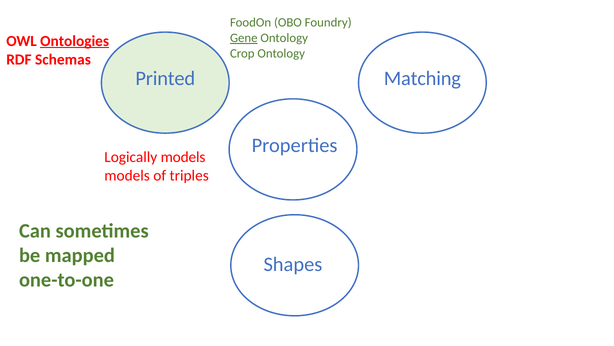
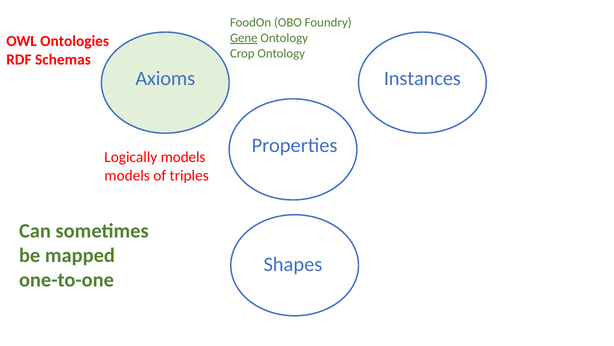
Ontologies underline: present -> none (75, 41)
Printed: Printed -> Axioms (165, 78)
Matching: Matching -> Instances (422, 78)
